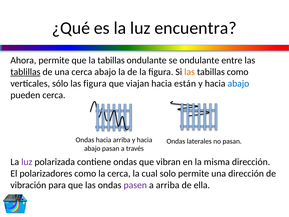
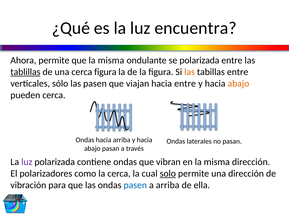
que la tabillas: tabillas -> misma (111, 60)
se ondulante: ondulante -> polarizada (199, 60)
cerca abajo: abajo -> figura (105, 72)
tabillas como: como -> entre (238, 72)
las figura: figura -> pasen (95, 83)
hacia están: están -> entre (185, 83)
abajo colour: blue -> orange (238, 83)
solo underline: none -> present (168, 173)
pasen colour: purple -> blue (135, 185)
